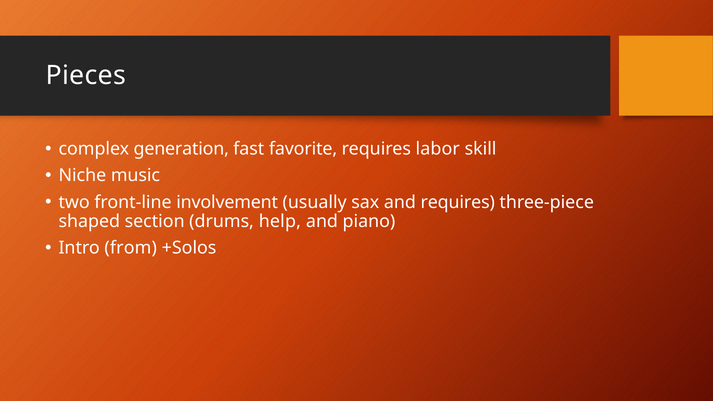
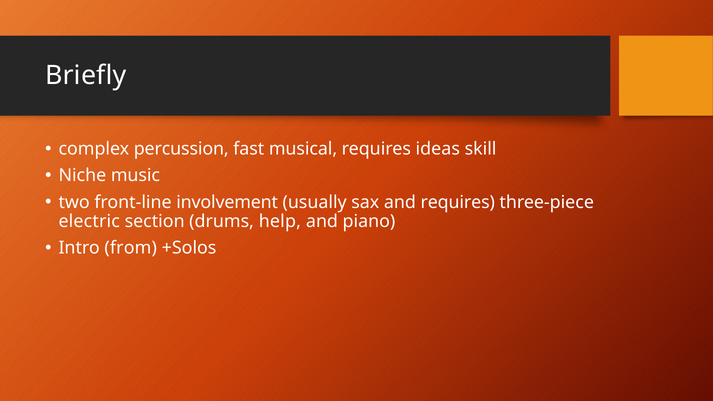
Pieces: Pieces -> Briefly (86, 75)
generation: generation -> percussion (181, 149)
favorite: favorite -> musical (303, 149)
labor: labor -> ideas (438, 149)
shaped: shaped -> electric (89, 221)
